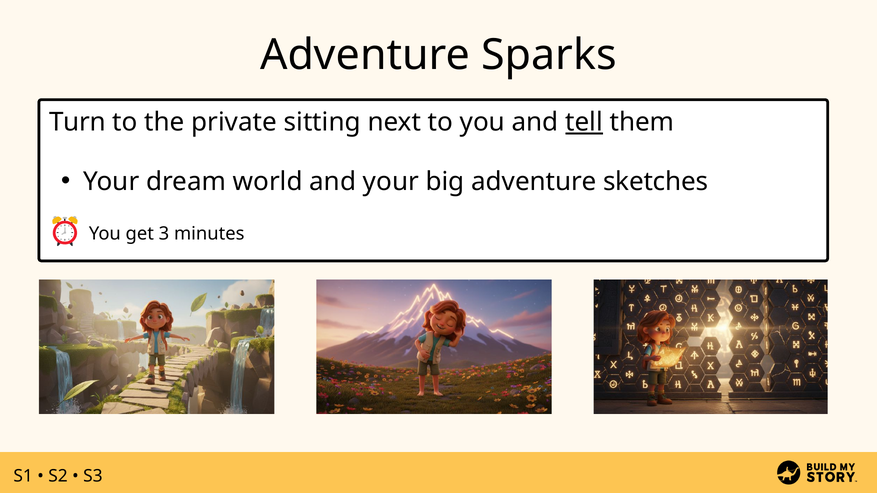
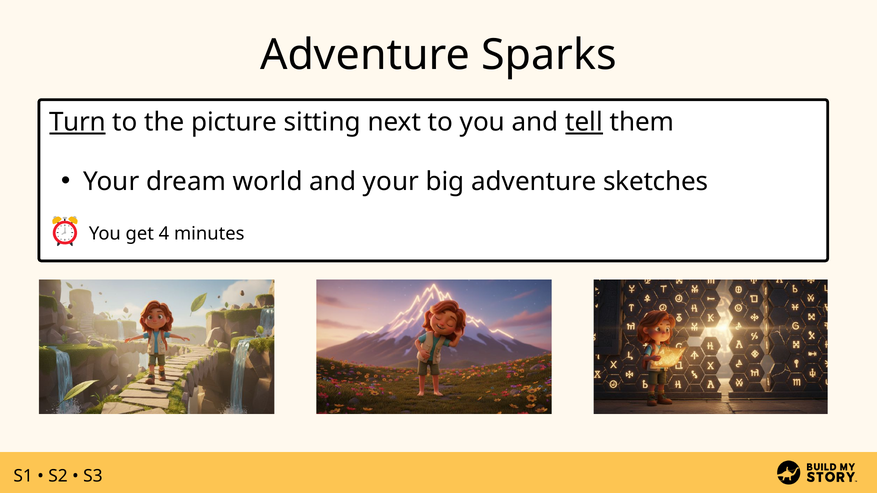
Turn underline: none -> present (78, 122)
private: private -> picture (234, 122)
3: 3 -> 4 (164, 234)
